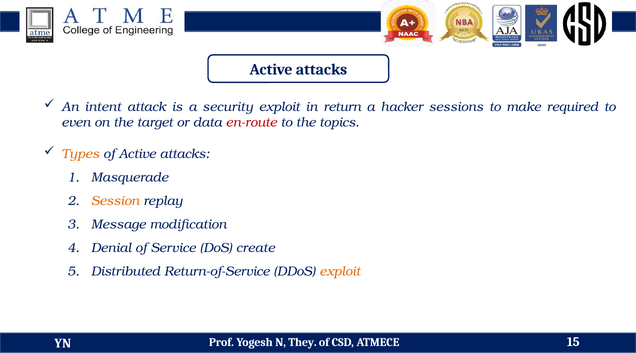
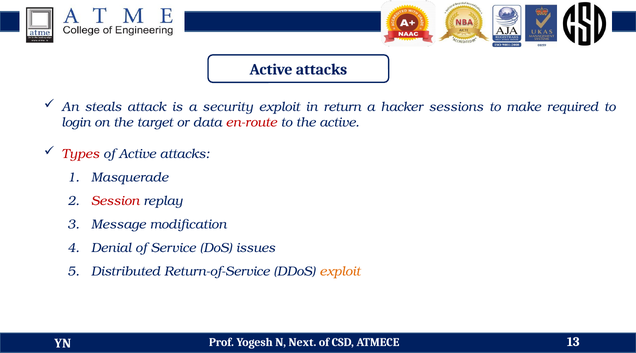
intent: intent -> steals (103, 107)
even: even -> login (76, 123)
the topics: topics -> active (339, 123)
Types colour: orange -> red (80, 154)
Session colour: orange -> red (115, 201)
create: create -> issues (256, 248)
They: They -> Next (302, 343)
15: 15 -> 13 (573, 342)
